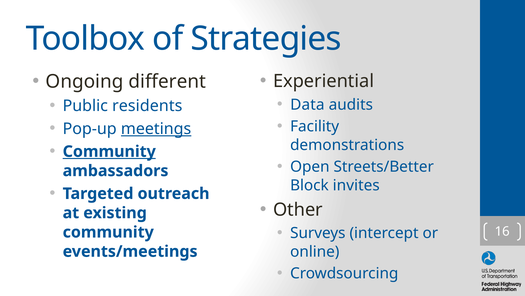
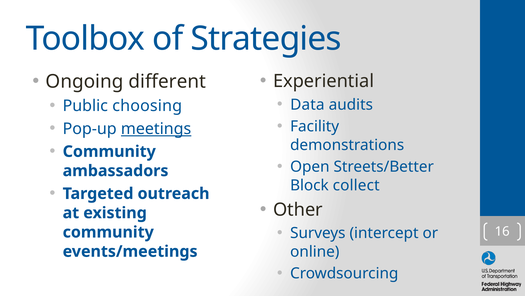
residents: residents -> choosing (147, 106)
Community underline: present -> none (109, 151)
invites: invites -> collect (356, 185)
